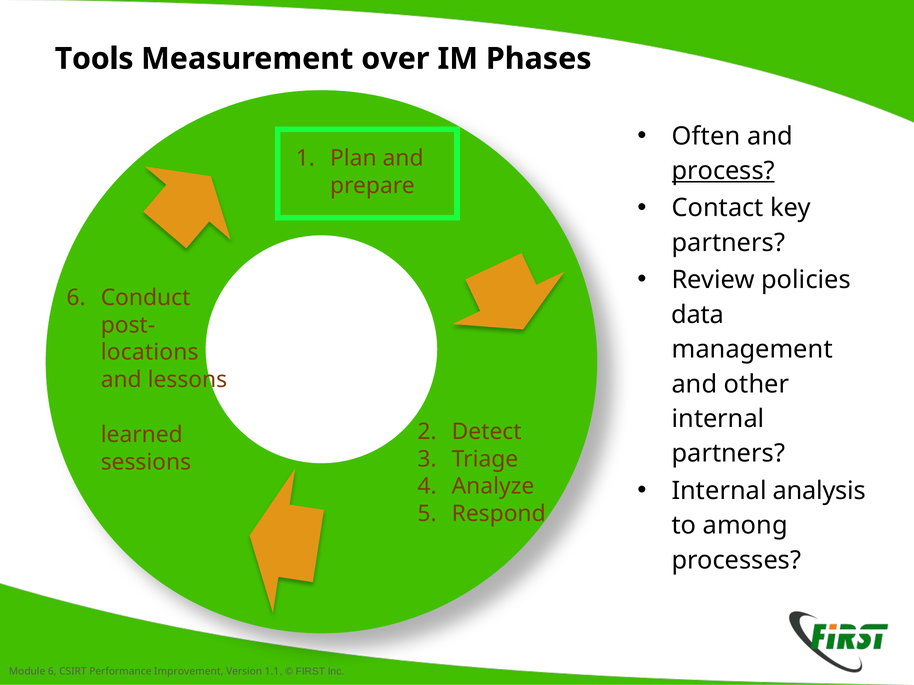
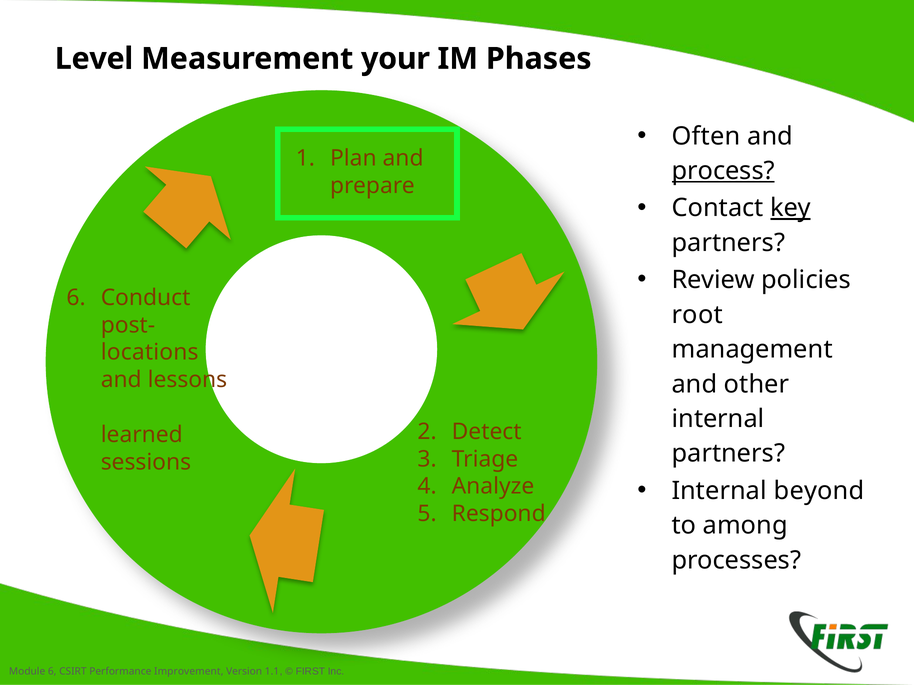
Tools: Tools -> Level (94, 59)
over: over -> your (396, 59)
key underline: none -> present (791, 208)
data: data -> root (697, 315)
analysis: analysis -> beyond (819, 491)
